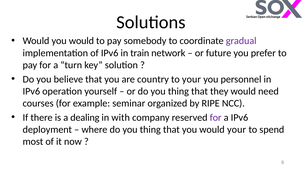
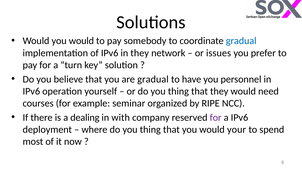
gradual colour: purple -> blue (241, 41)
in train: train -> they (140, 53)
future: future -> issues (219, 53)
are country: country -> gradual (153, 79)
to your: your -> have (192, 79)
